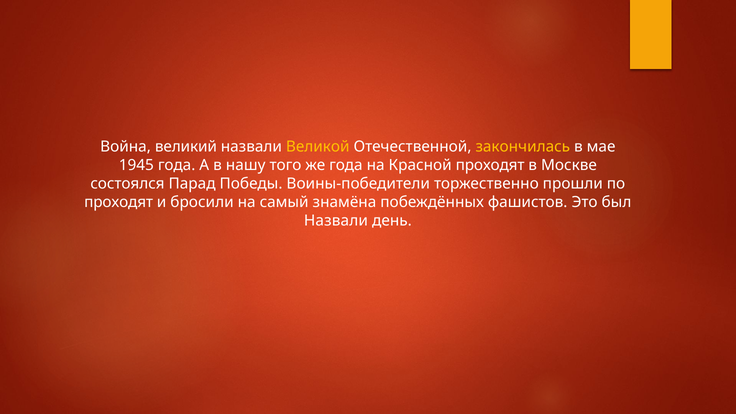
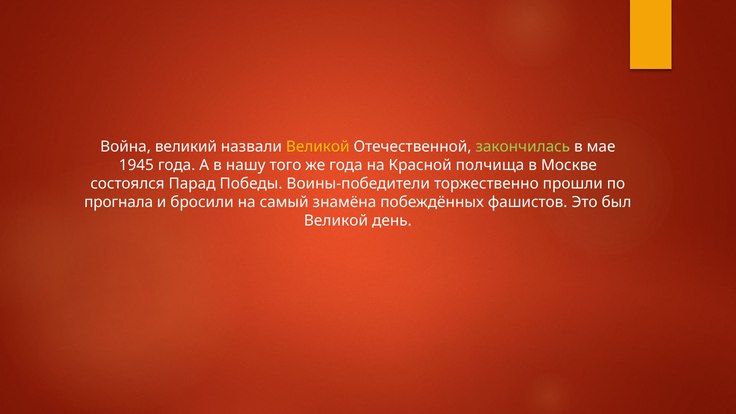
закончилась colour: yellow -> light green (523, 147)
Красной проходят: проходят -> полчища (490, 165)
проходят: проходят -> прогнала (119, 202)
Назвали: Назвали -> Великой (336, 221)
